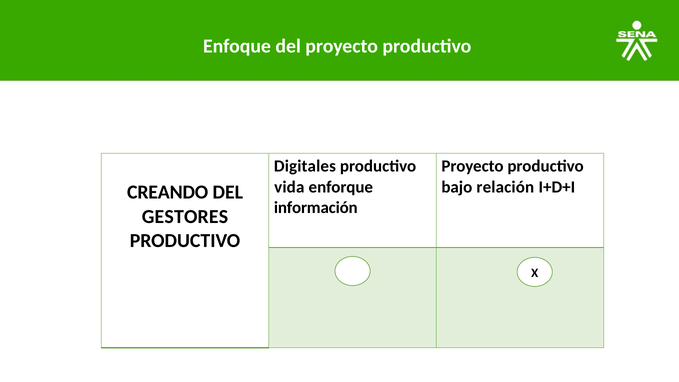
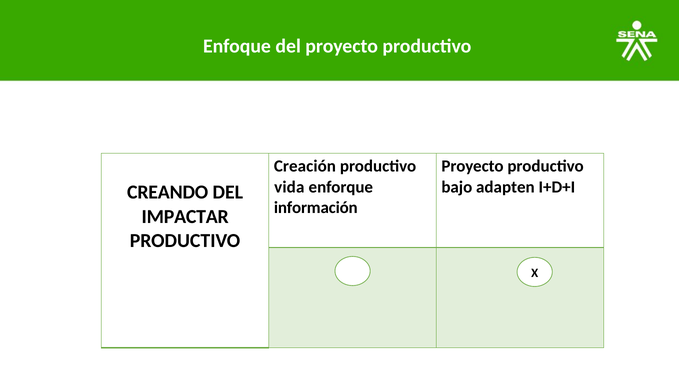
Digitales: Digitales -> Creación (305, 166)
relación: relación -> adapten (505, 187)
GESTORES: GESTORES -> IMPACTAR (185, 217)
